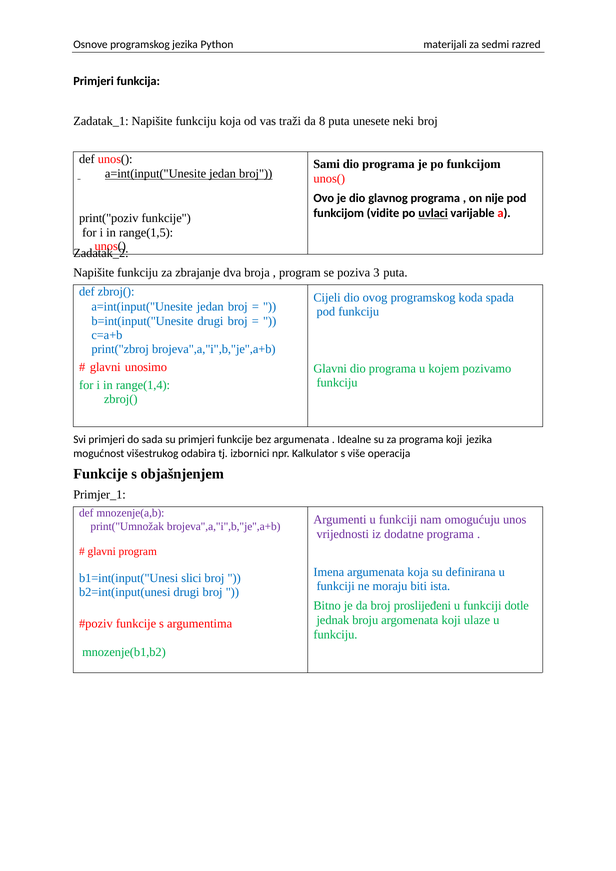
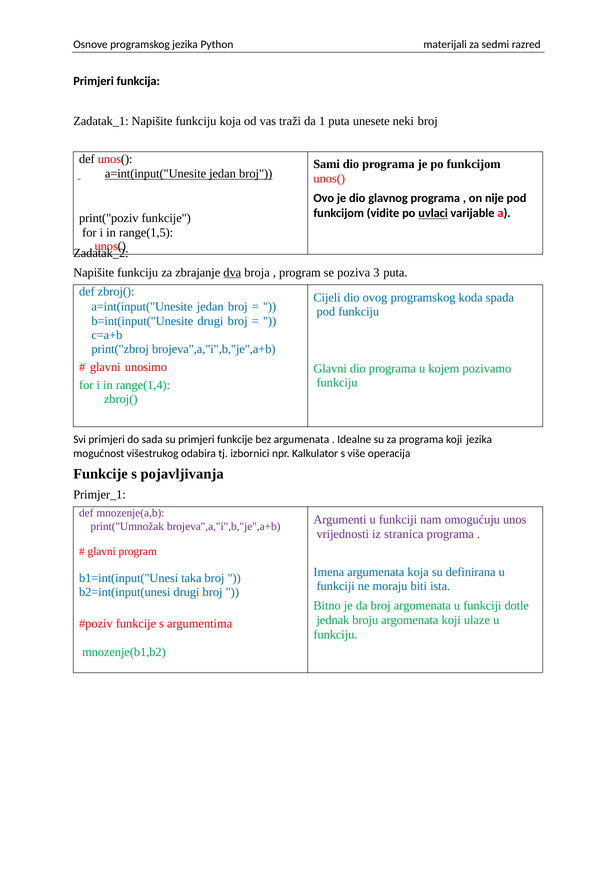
8: 8 -> 1 (322, 121)
dva underline: none -> present (232, 273)
objašnjenjem: objašnjenjem -> pojavljivanja (182, 475)
dodatne: dodatne -> stranica (404, 534)
slici: slici -> taka (191, 579)
broj proslijeđeni: proslijeđeni -> argomenata (422, 606)
